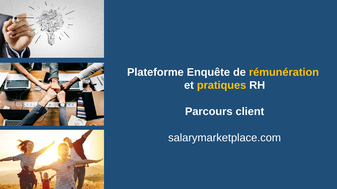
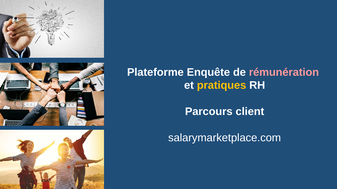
rémunération colour: yellow -> pink (284, 72)
